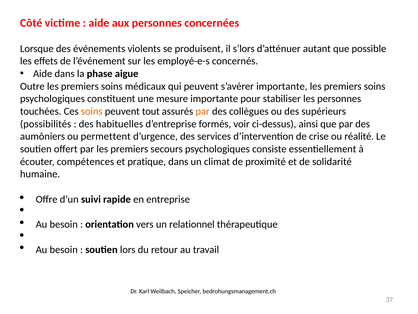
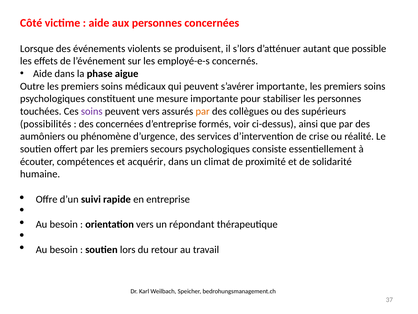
soins colour: orange -> purple (92, 111)
peuvent tout: tout -> vers (151, 111)
des habituelles: habituelles -> concernées (120, 124)
permettent: permettent -> phénomène (106, 136)
pratique: pratique -> acquérir (147, 161)
relationnel: relationnel -> répondant (192, 224)
